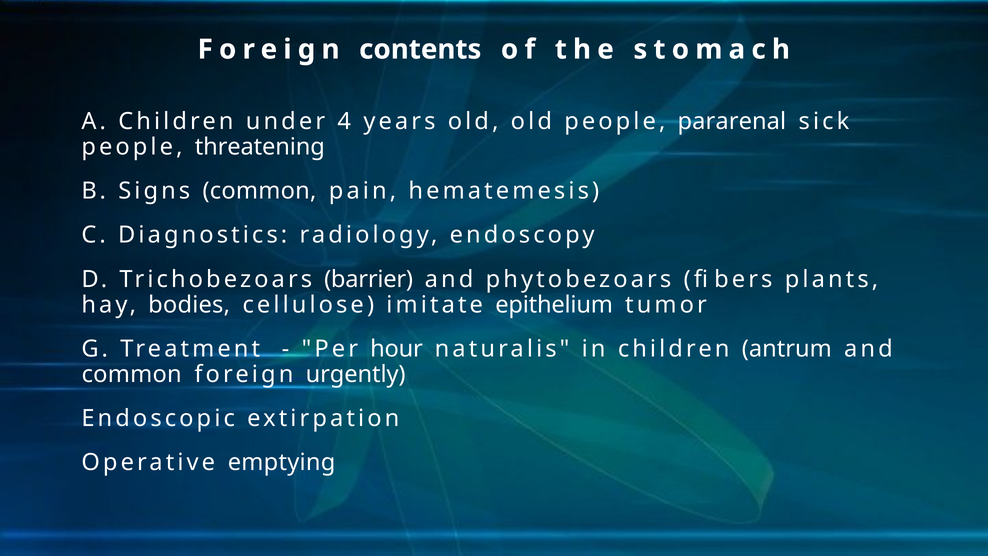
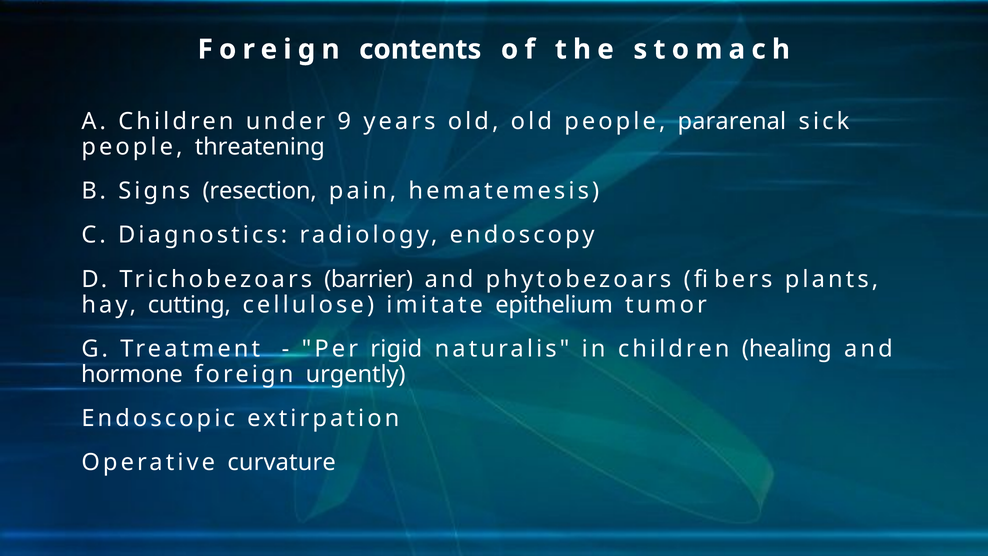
4: 4 -> 9 (344, 121)
Signs common: common -> resection (260, 191)
bodies: bodies -> cutting (189, 305)
hour: hour -> rigid (396, 349)
antrum: antrum -> healing (787, 349)
common: common -> hormone (132, 374)
emptying: emptying -> curvature (282, 463)
